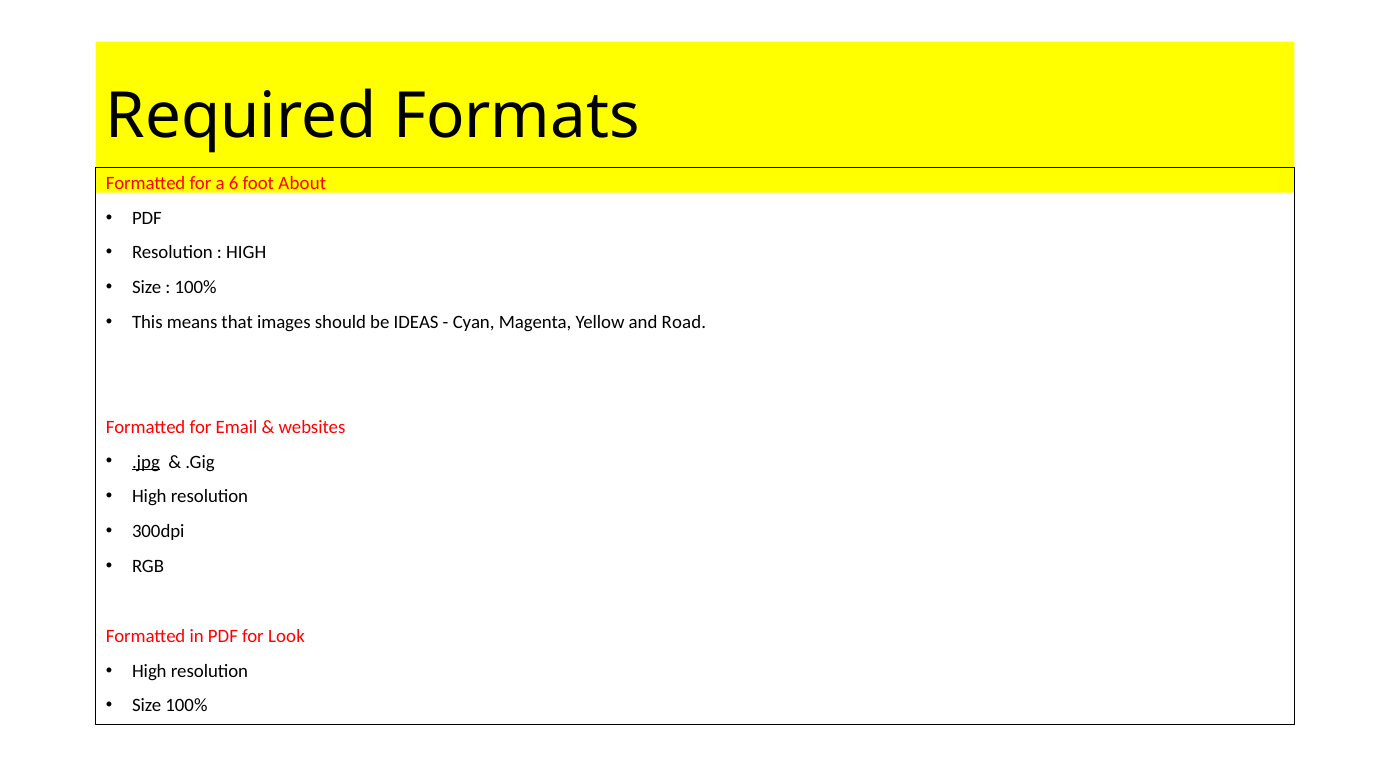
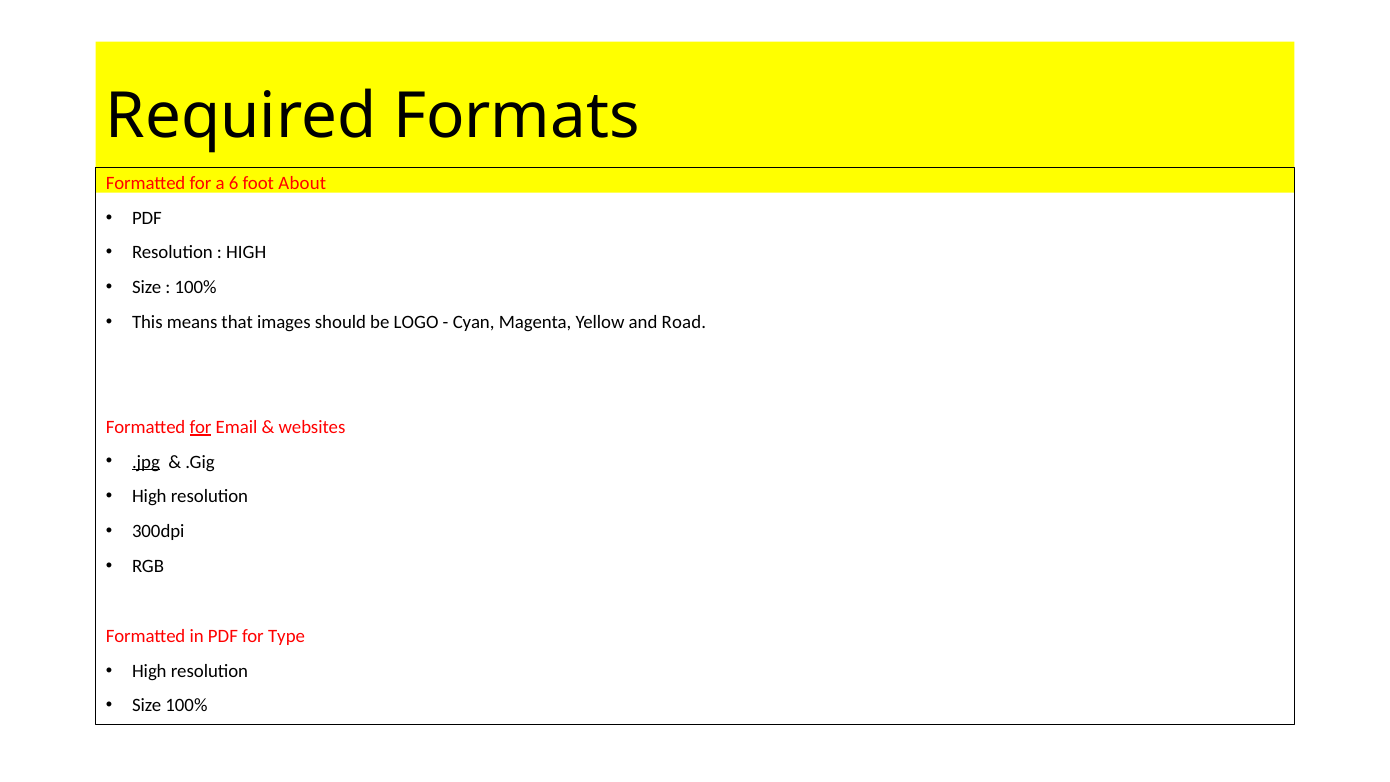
IDEAS: IDEAS -> LOGO (416, 322)
for underline: none -> present (201, 427)
Look: Look -> Type (287, 636)
